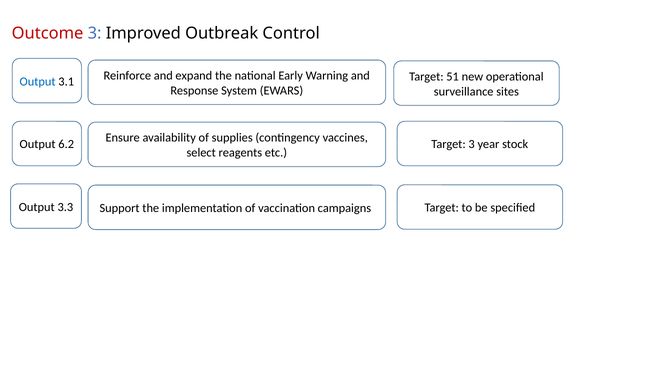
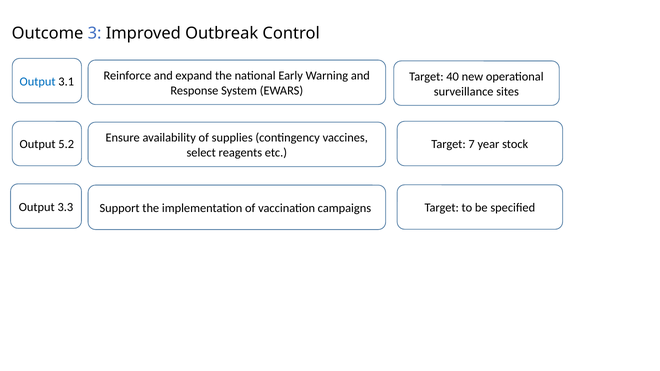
Outcome colour: red -> black (48, 33)
51: 51 -> 40 (453, 77)
6.2: 6.2 -> 5.2 (66, 144)
Target 3: 3 -> 7 (472, 144)
